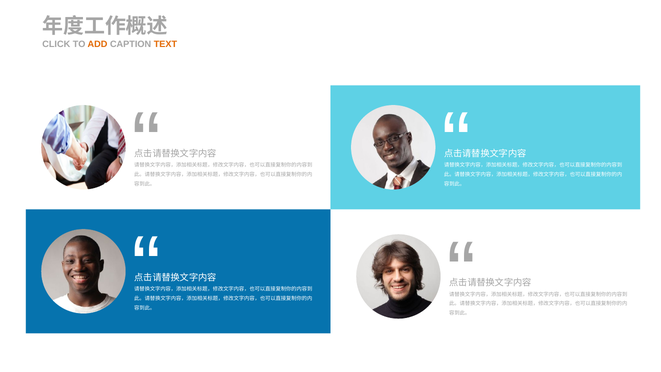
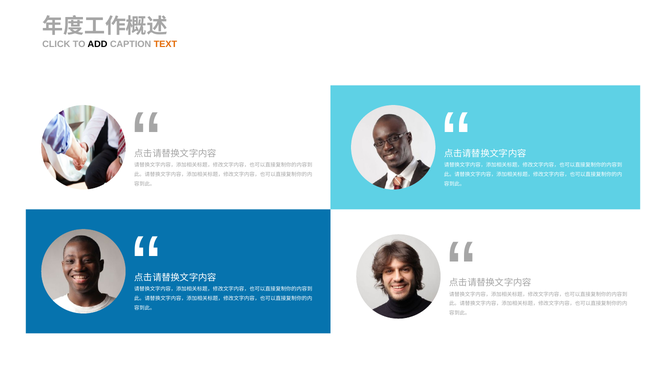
ADD colour: orange -> black (98, 44)
